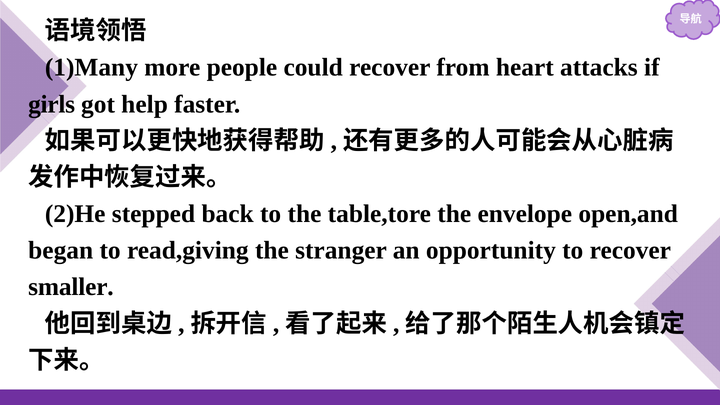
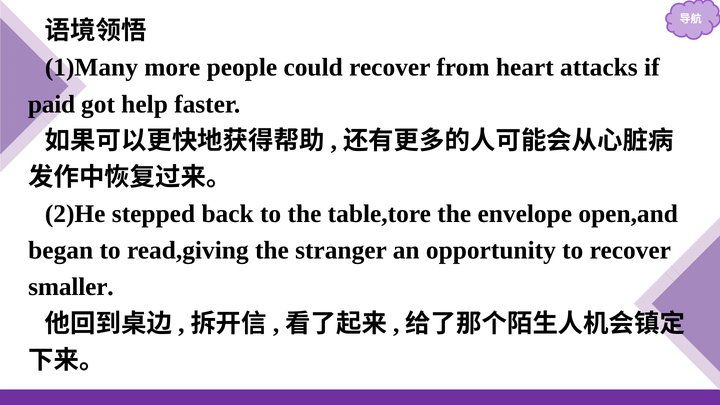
girls: girls -> paid (52, 104)
